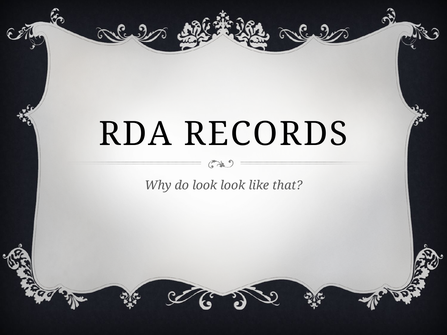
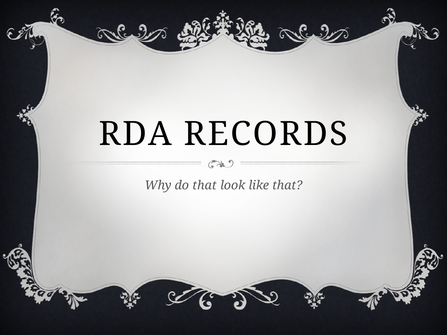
do look: look -> that (204, 186)
